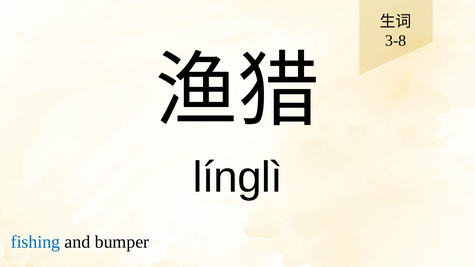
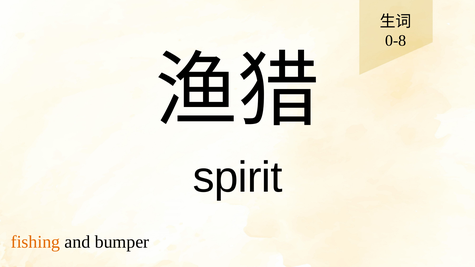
3-8: 3-8 -> 0-8 (396, 41)
línglì: línglì -> spirit (238, 178)
fishing colour: blue -> orange (35, 242)
